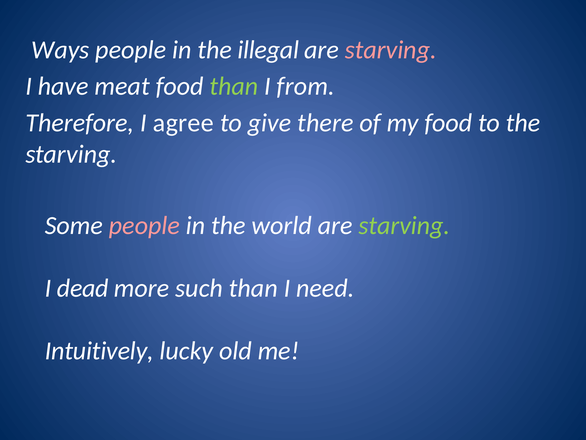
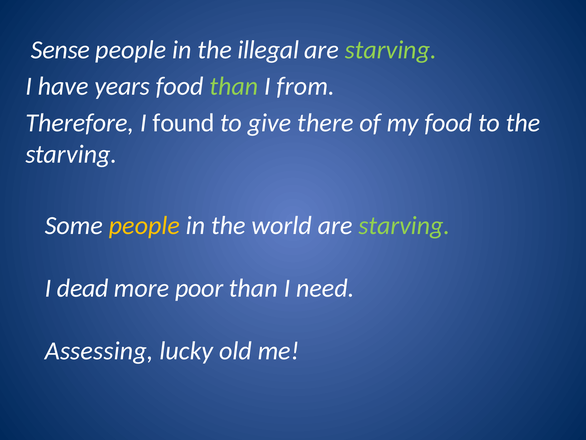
Ways: Ways -> Sense (60, 50)
starving colour: pink -> light green (391, 50)
meat: meat -> years (122, 86)
agree: agree -> found (184, 123)
people colour: pink -> yellow (144, 225)
such: such -> poor (199, 288)
Intuitively: Intuitively -> Assessing (99, 350)
